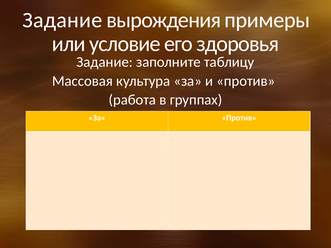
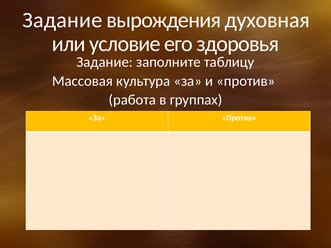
примеры: примеры -> духовная (267, 20)
